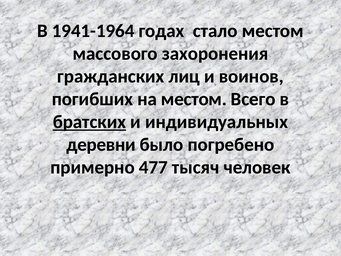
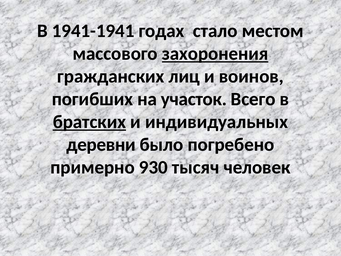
1941-1964: 1941-1964 -> 1941-1941 (93, 31)
захоронения underline: none -> present (215, 54)
на местом: местом -> участок (194, 99)
477: 477 -> 930 (153, 167)
